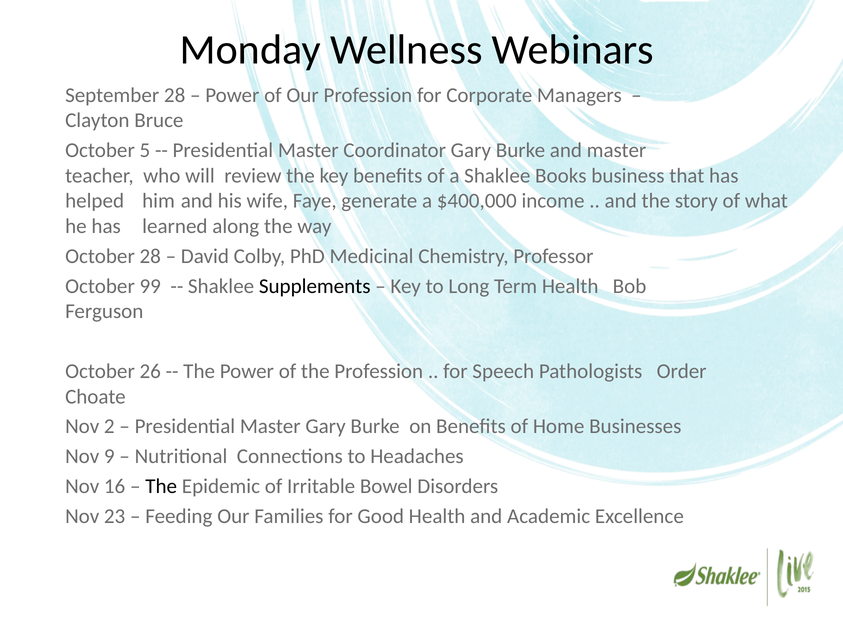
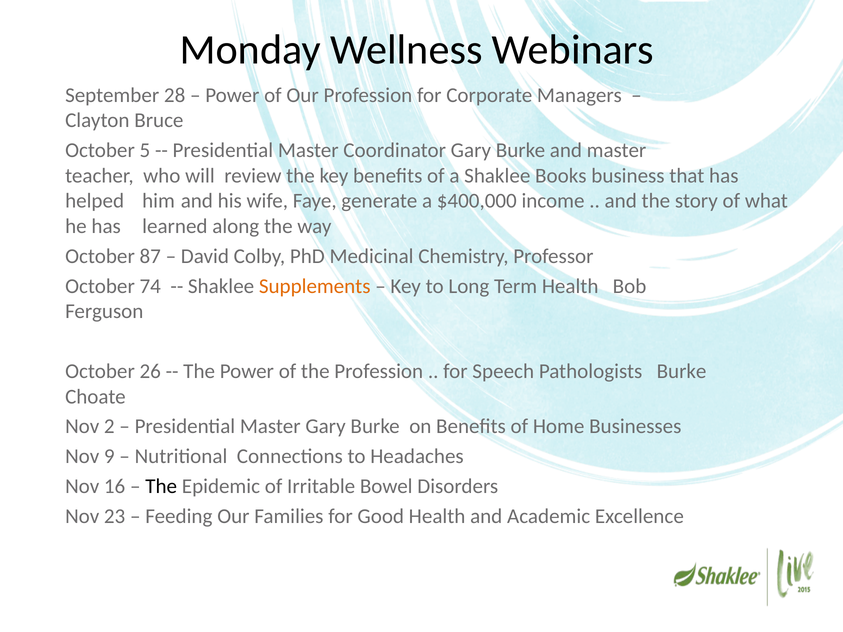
October 28: 28 -> 87 (150, 256)
99: 99 -> 74 (150, 286)
Supplements colour: black -> orange (315, 286)
Pathologists Order: Order -> Burke (682, 371)
